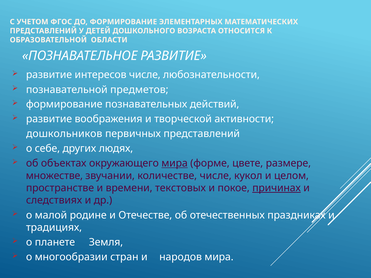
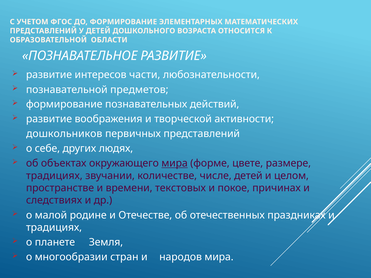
интересов числе: числе -> части (145, 75)
множестве: множестве -> традициях (54, 176)
числе кукол: кукол -> детей (248, 176)
причинах underline: present -> none (277, 188)
